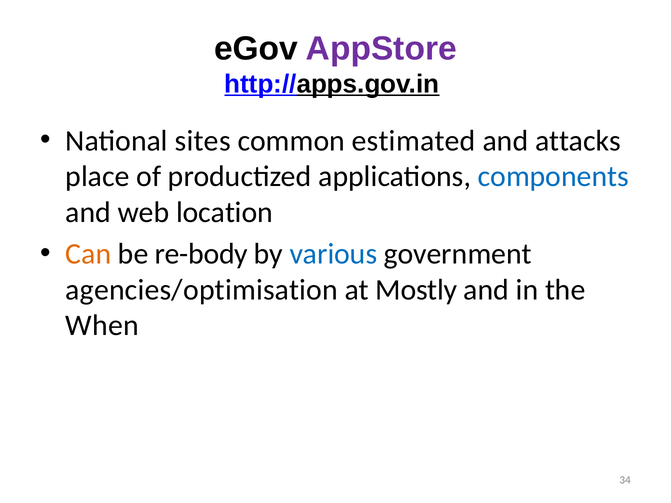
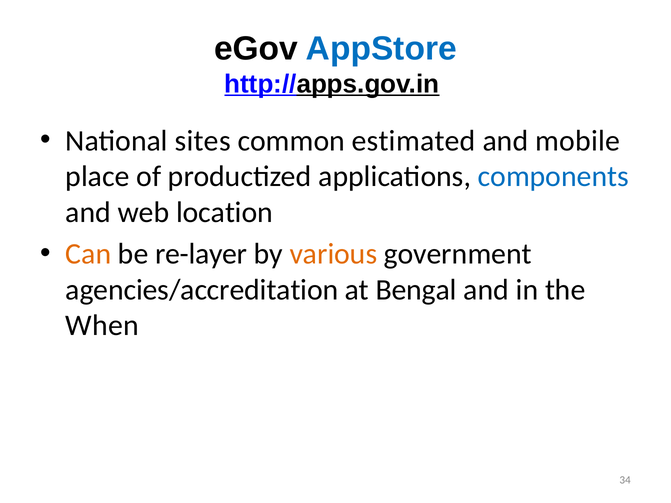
AppStore colour: purple -> blue (381, 49)
attacks: attacks -> mobile (578, 141)
re-body: re-body -> re-layer (201, 254)
various colour: blue -> orange (333, 254)
agencies/optimisation: agencies/optimisation -> agencies/accreditation (202, 290)
Mostly: Mostly -> Bengal (416, 290)
